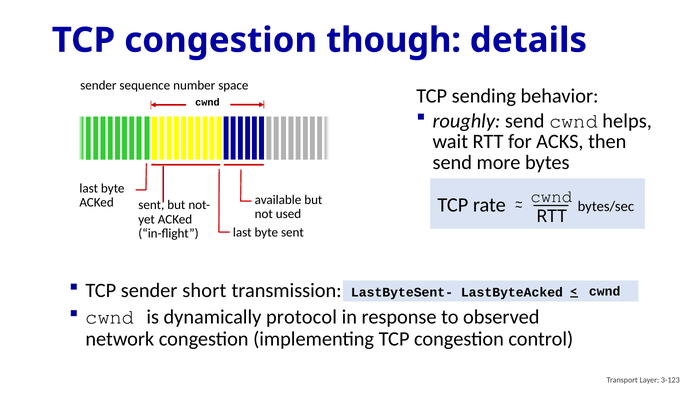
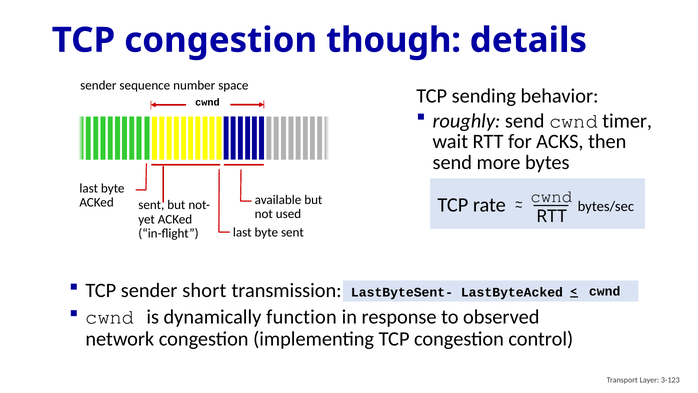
helps: helps -> timer (627, 121)
protocol: protocol -> function (301, 317)
